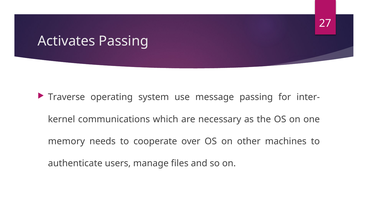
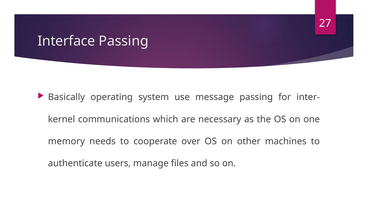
Activates: Activates -> Interface (66, 41)
Traverse: Traverse -> Basically (66, 97)
